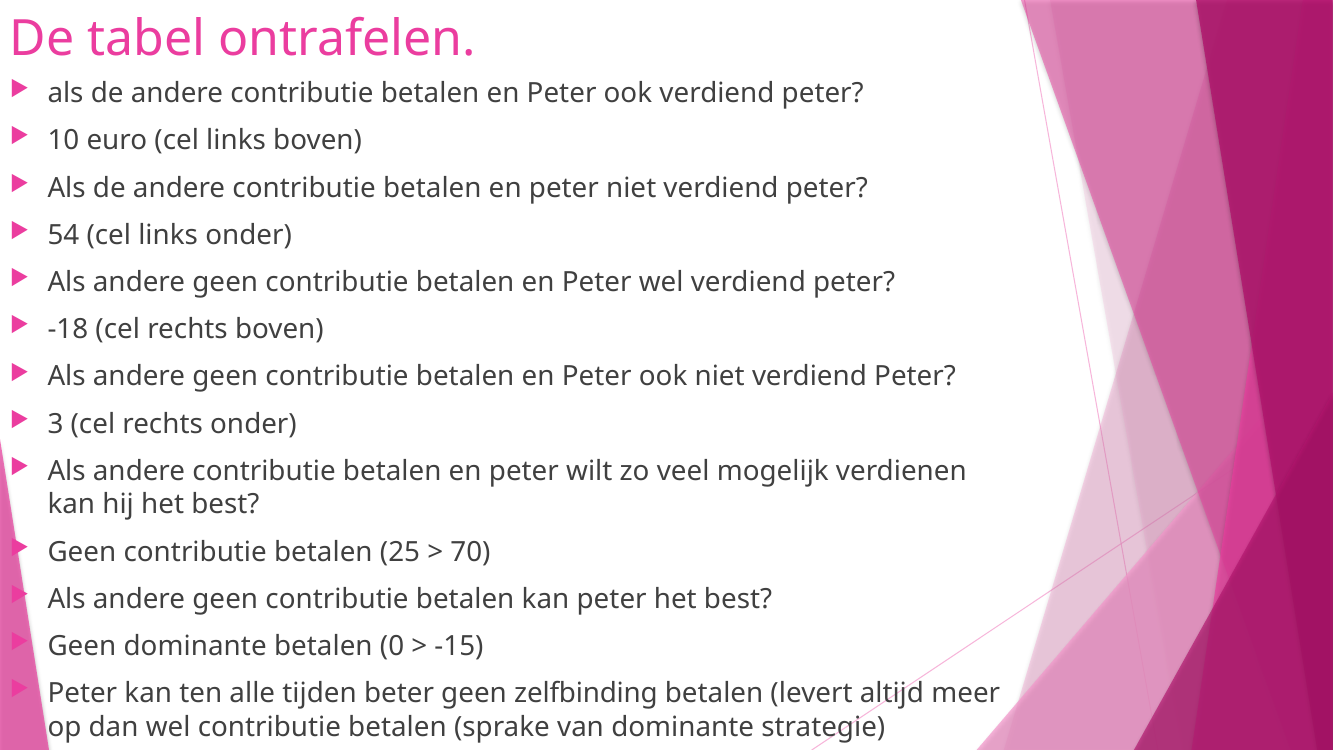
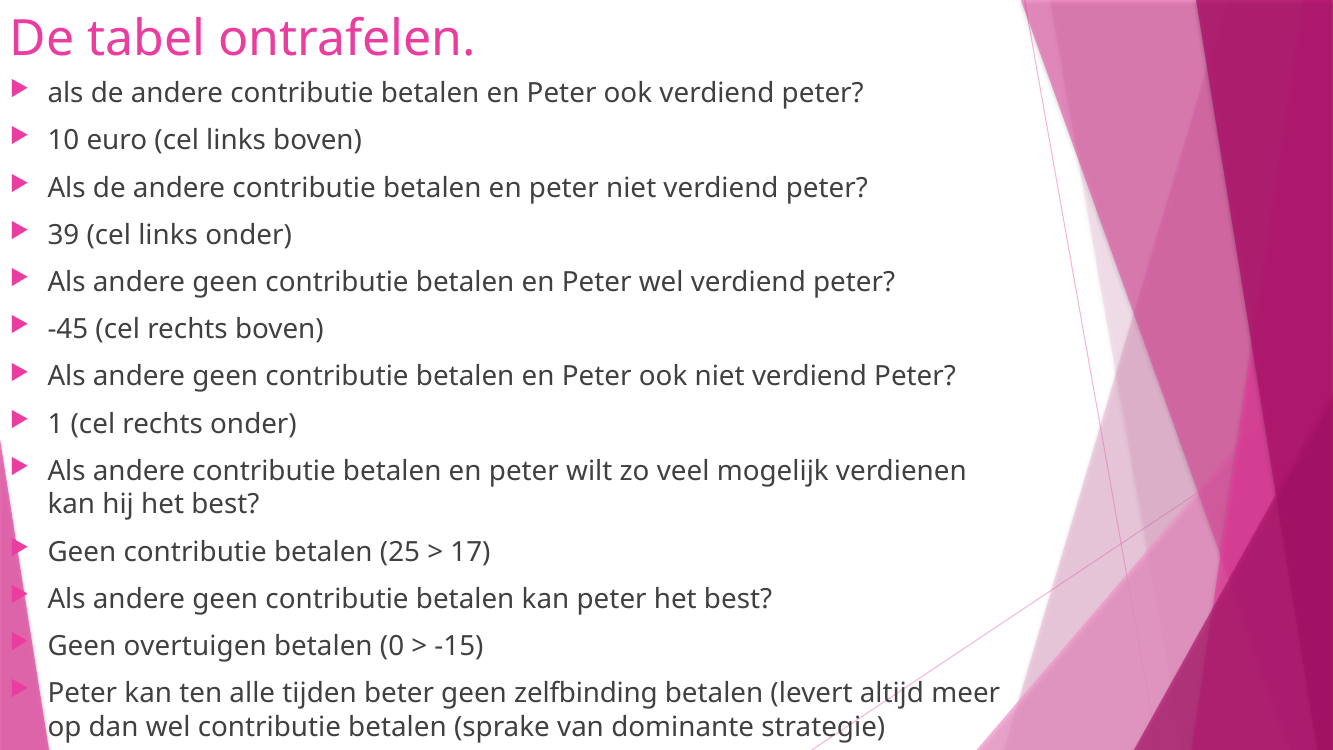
54: 54 -> 39 (63, 235)
-18: -18 -> -45 (68, 329)
3: 3 -> 1 (55, 424)
70: 70 -> 17 (470, 552)
Geen dominante: dominante -> overtuigen (195, 646)
